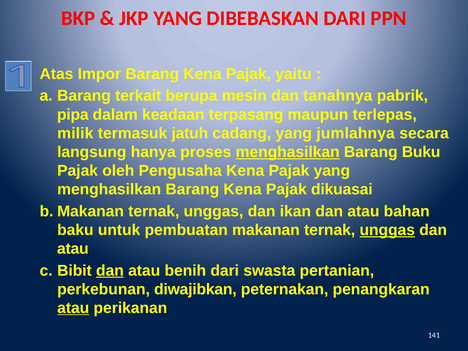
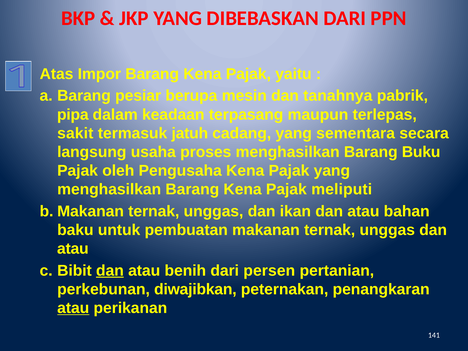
terkait: terkait -> pesiar (138, 96)
milik: milik -> sakit (75, 133)
jumlahnya: jumlahnya -> sementara (356, 133)
hanya: hanya -> usaha (153, 152)
menghasilkan underline: present -> none (288, 152)
dikuasai: dikuasai -> meliputi (342, 189)
unggas underline: present -> none (387, 230)
swasta: swasta -> persen (269, 271)
